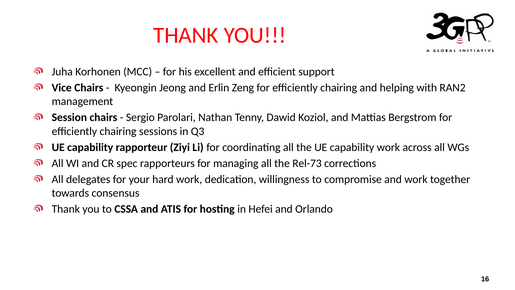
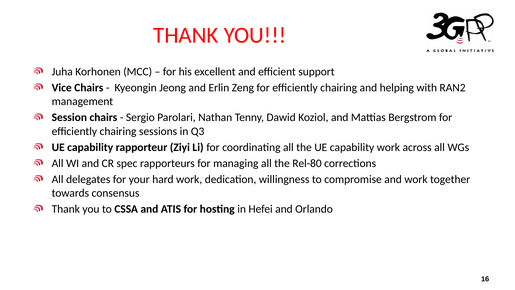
Rel-73: Rel-73 -> Rel-80 (307, 163)
